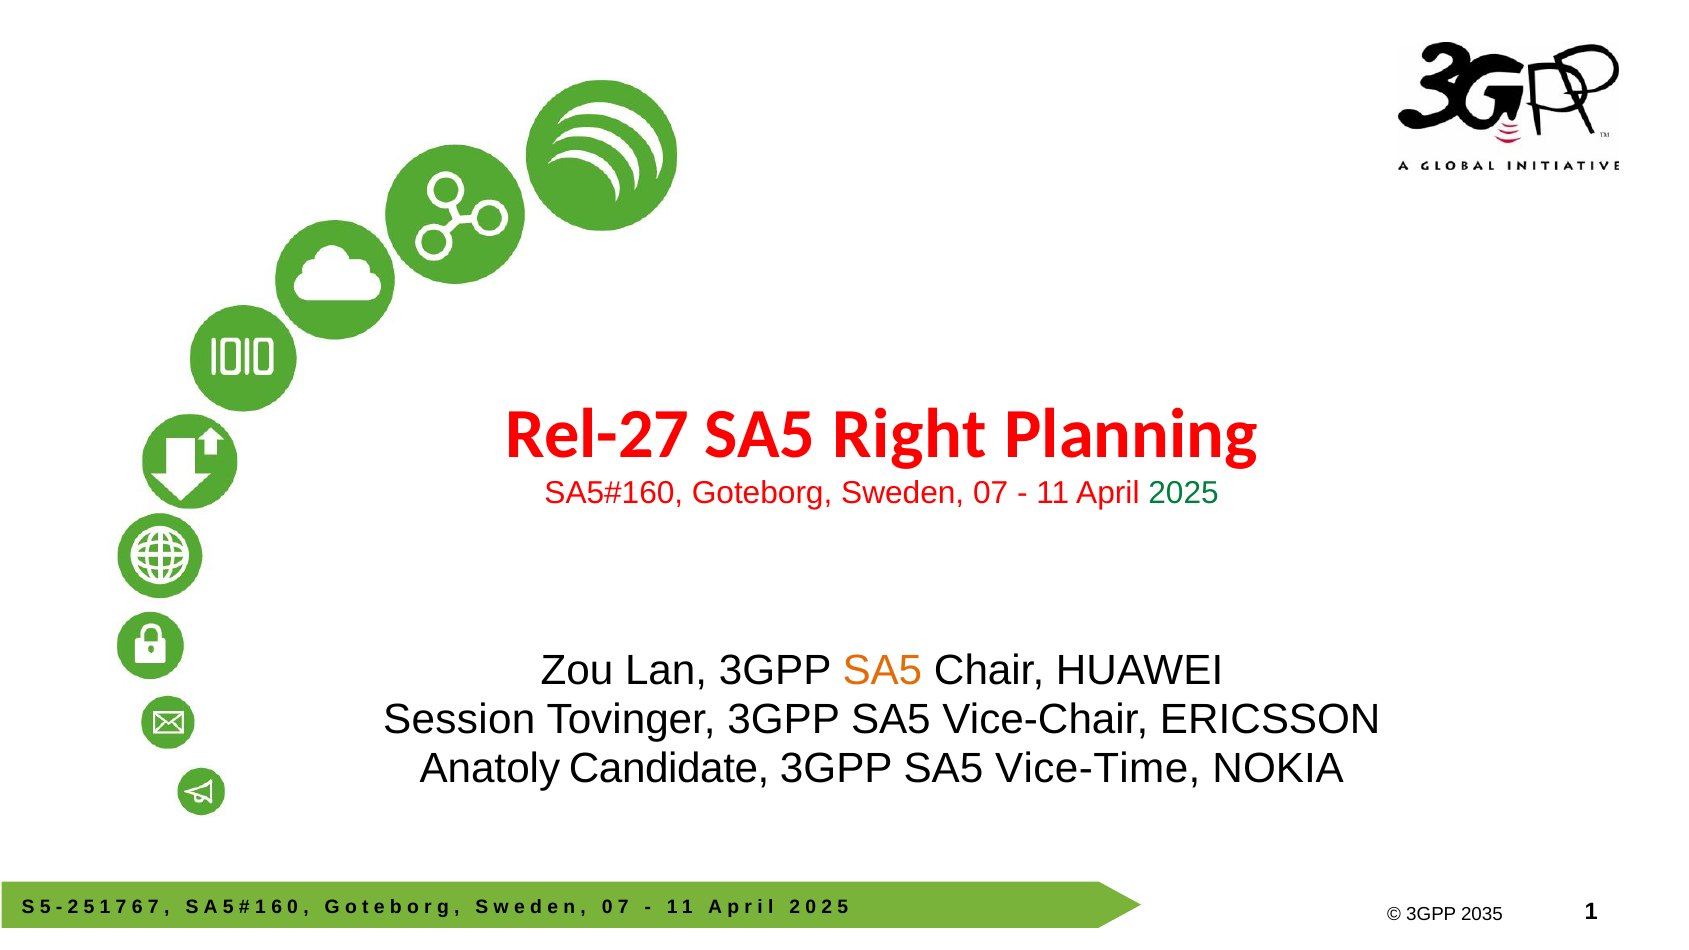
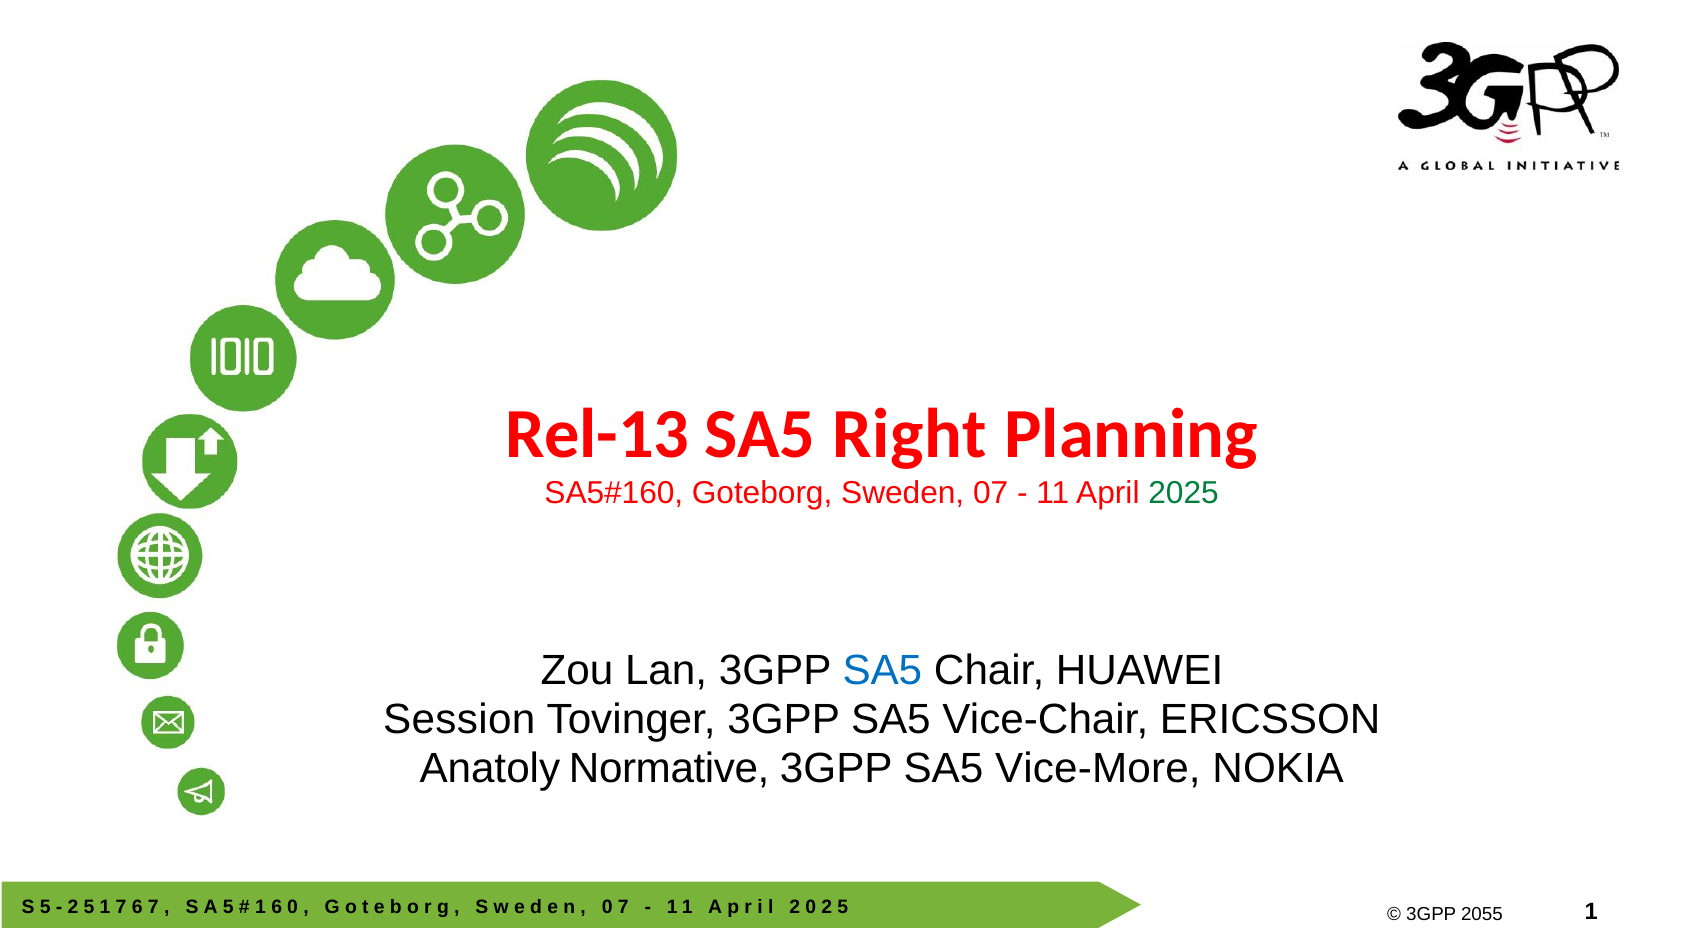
Rel-27: Rel-27 -> Rel-13 (597, 434)
SA5 colour: orange -> blue (882, 671)
Candidate: Candidate -> Normative (669, 769)
Vice-Time: Vice-Time -> Vice-More (1098, 769)
2035: 2035 -> 2055 (1482, 914)
